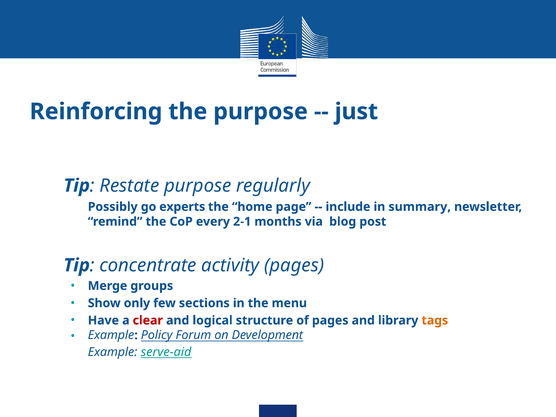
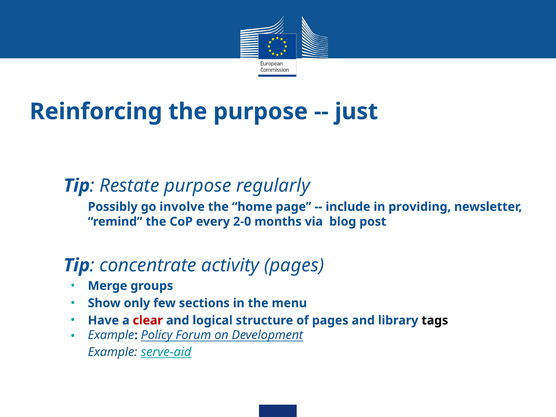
experts: experts -> involve (182, 207)
summary: summary -> providing (420, 207)
2-1: 2-1 -> 2-0 (242, 222)
tags colour: orange -> black (435, 320)
